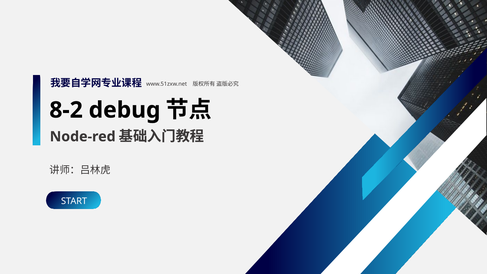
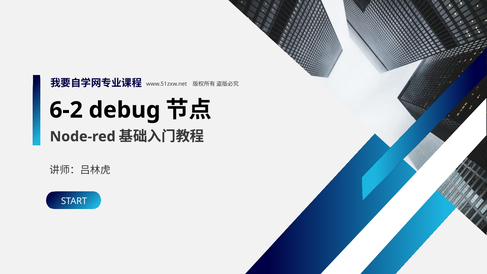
8-2: 8-2 -> 6-2 (66, 110)
